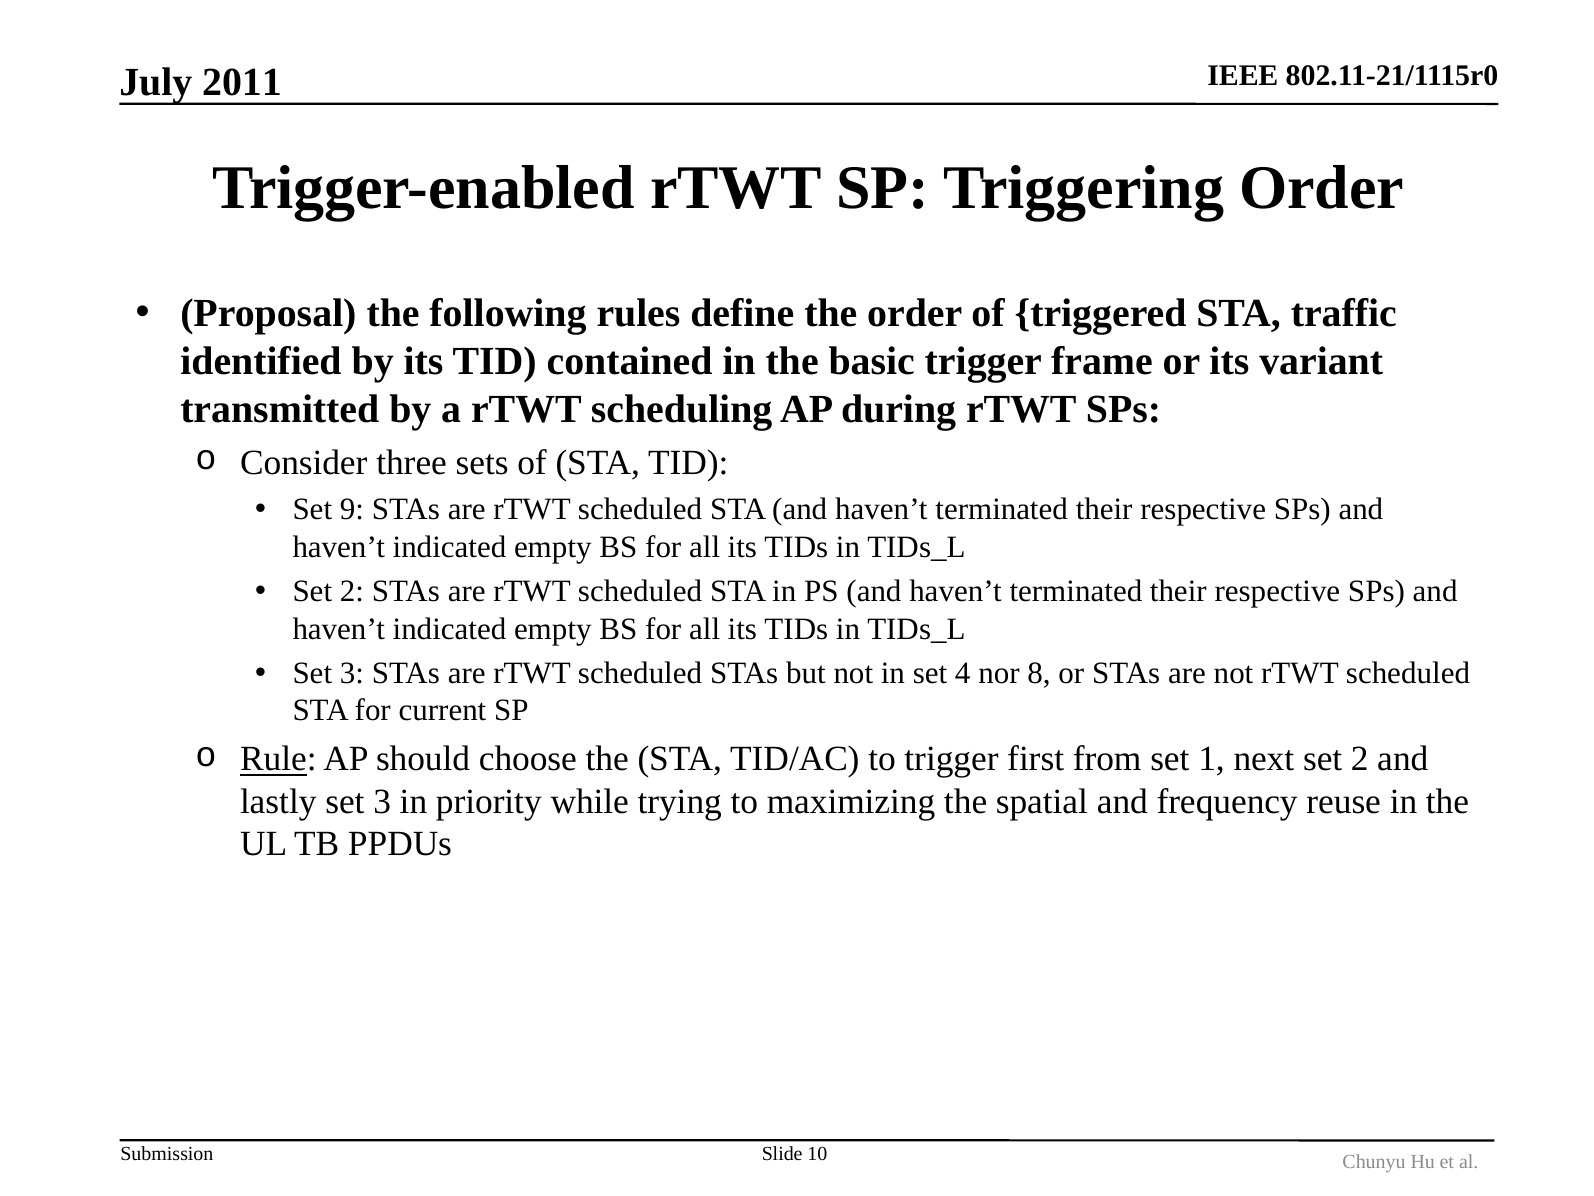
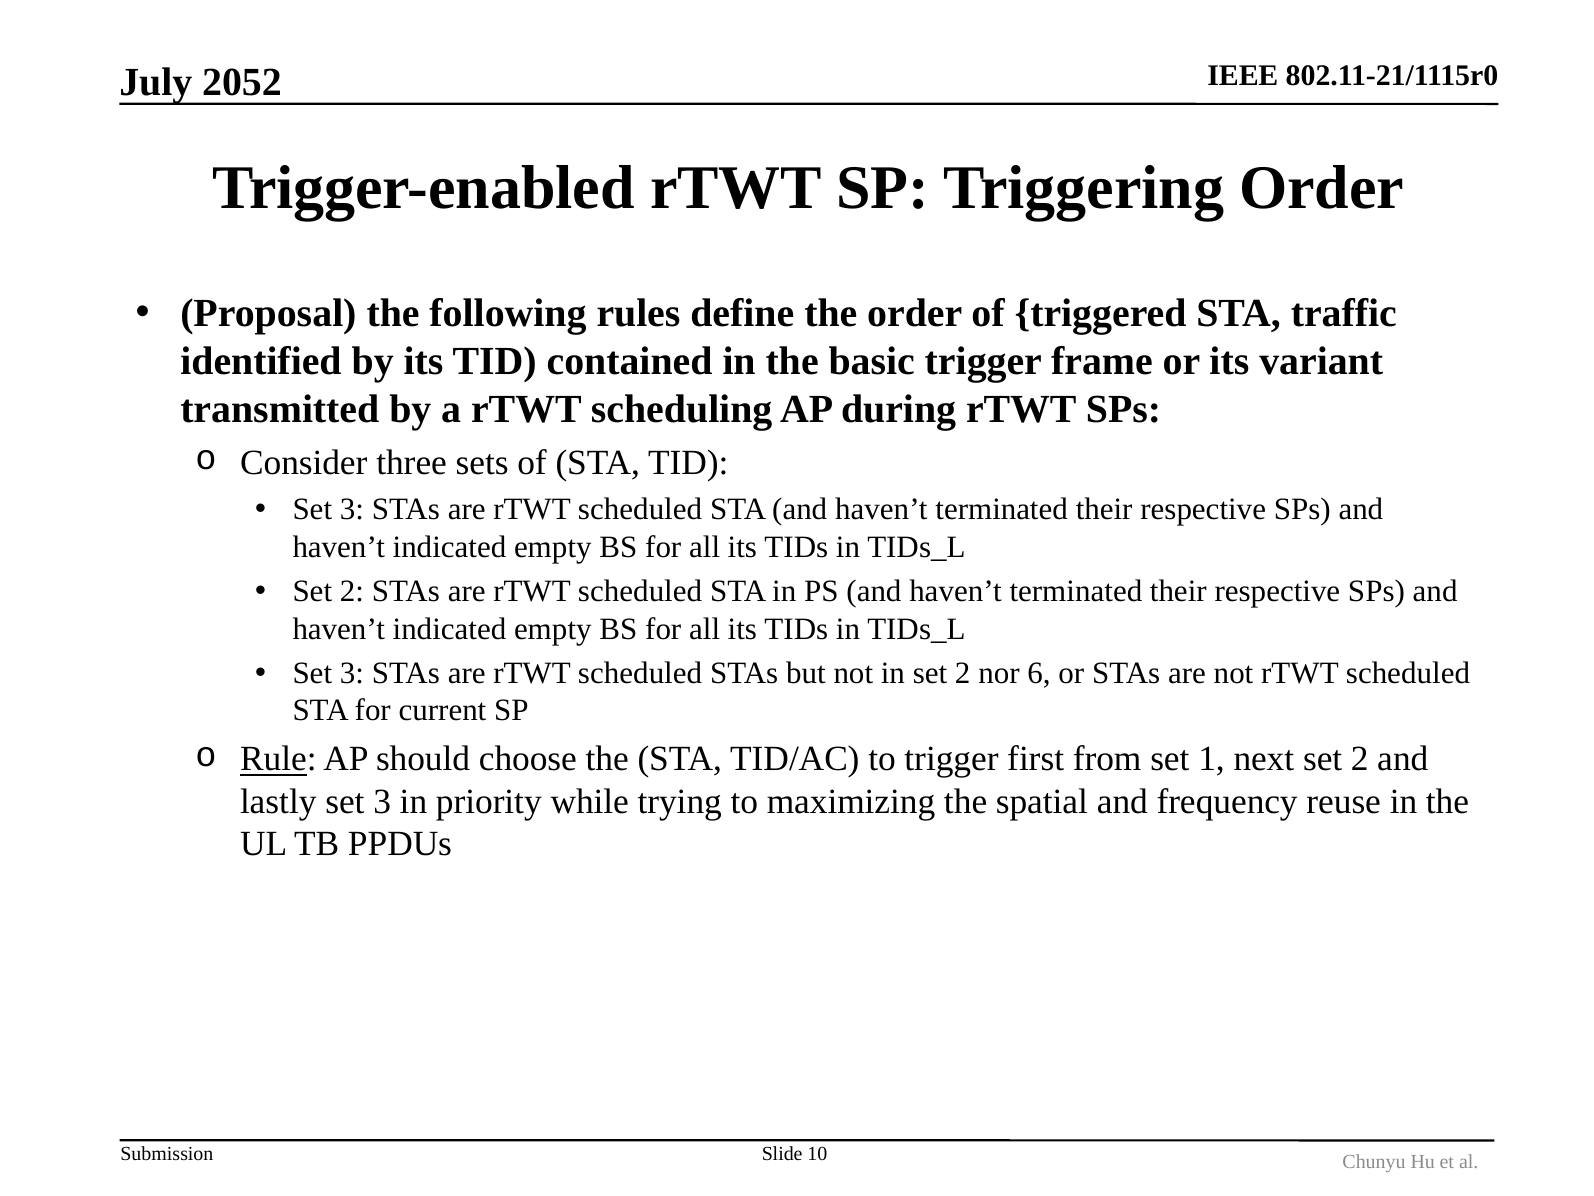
2011: 2011 -> 2052 (242, 82)
9: 9 -> 3 (352, 509)
in set 4: 4 -> 2 (963, 673)
8: 8 -> 6 (1039, 673)
